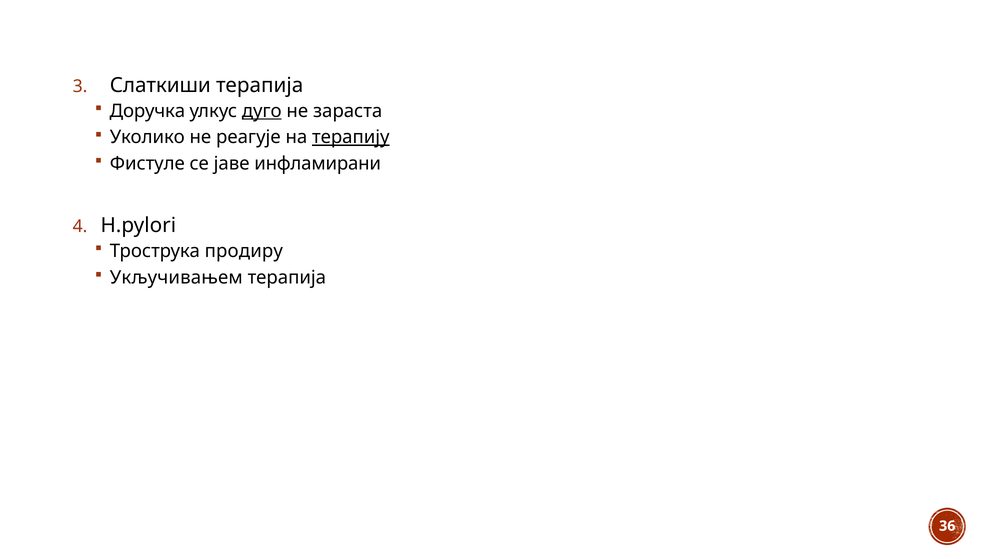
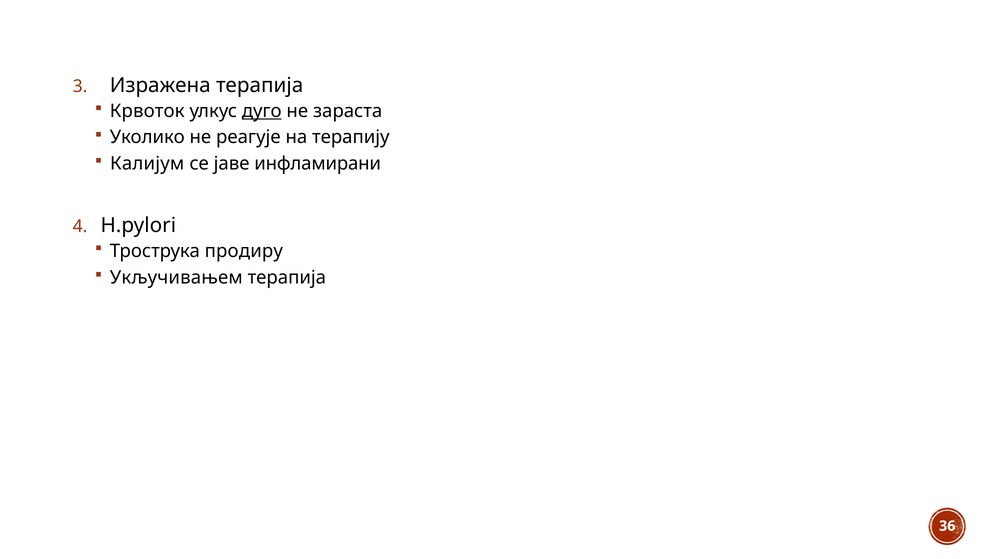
Слаткиши: Слаткиши -> Изражена (160, 85)
Доручка: Доручка -> Крвоток (147, 111)
терапију underline: present -> none (351, 137)
Фистуле: Фистуле -> Калијум (147, 163)
